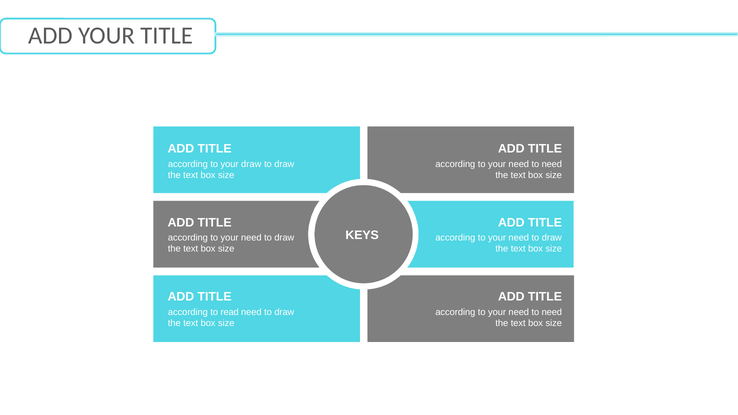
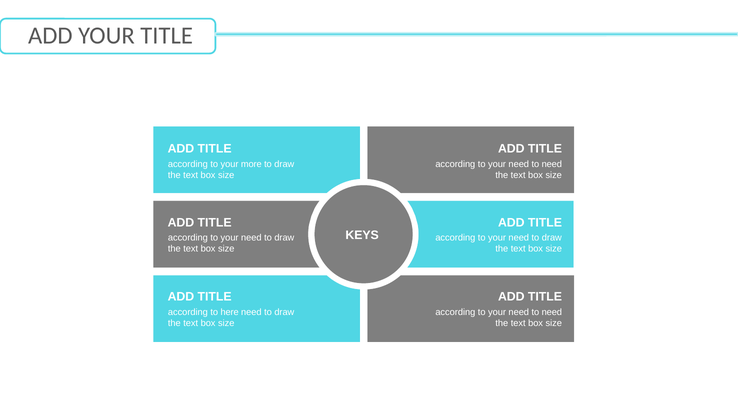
your draw: draw -> more (251, 164)
read: read -> here (230, 312)
